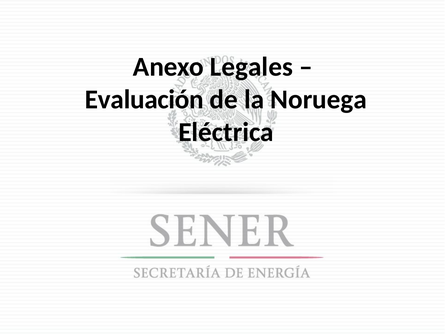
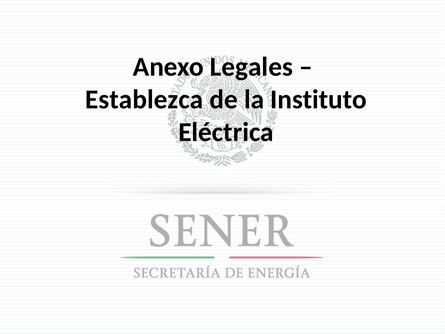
Evaluación: Evaluación -> Establezca (144, 99)
Noruega: Noruega -> Instituto (319, 99)
